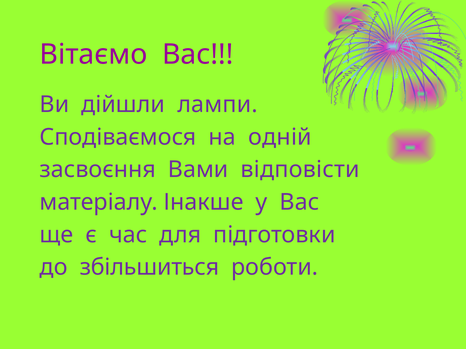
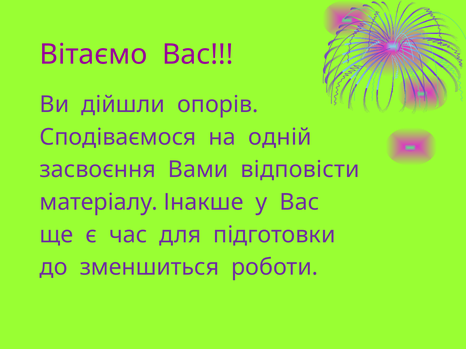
лампи: лампи -> опорів (218, 105)
збільшиться: збільшиться -> зменшиться (149, 268)
